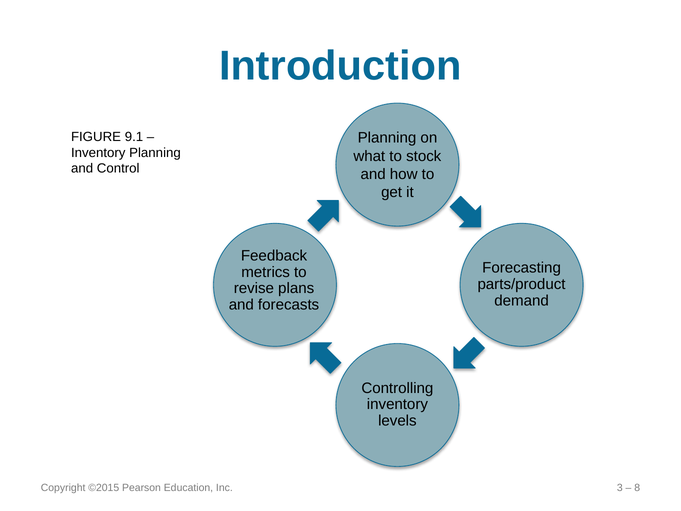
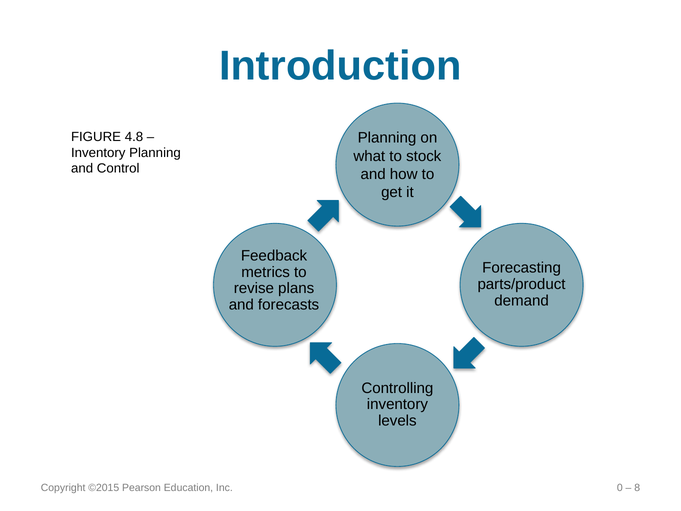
9.1: 9.1 -> 4.8 (134, 137)
3: 3 -> 0 (620, 488)
